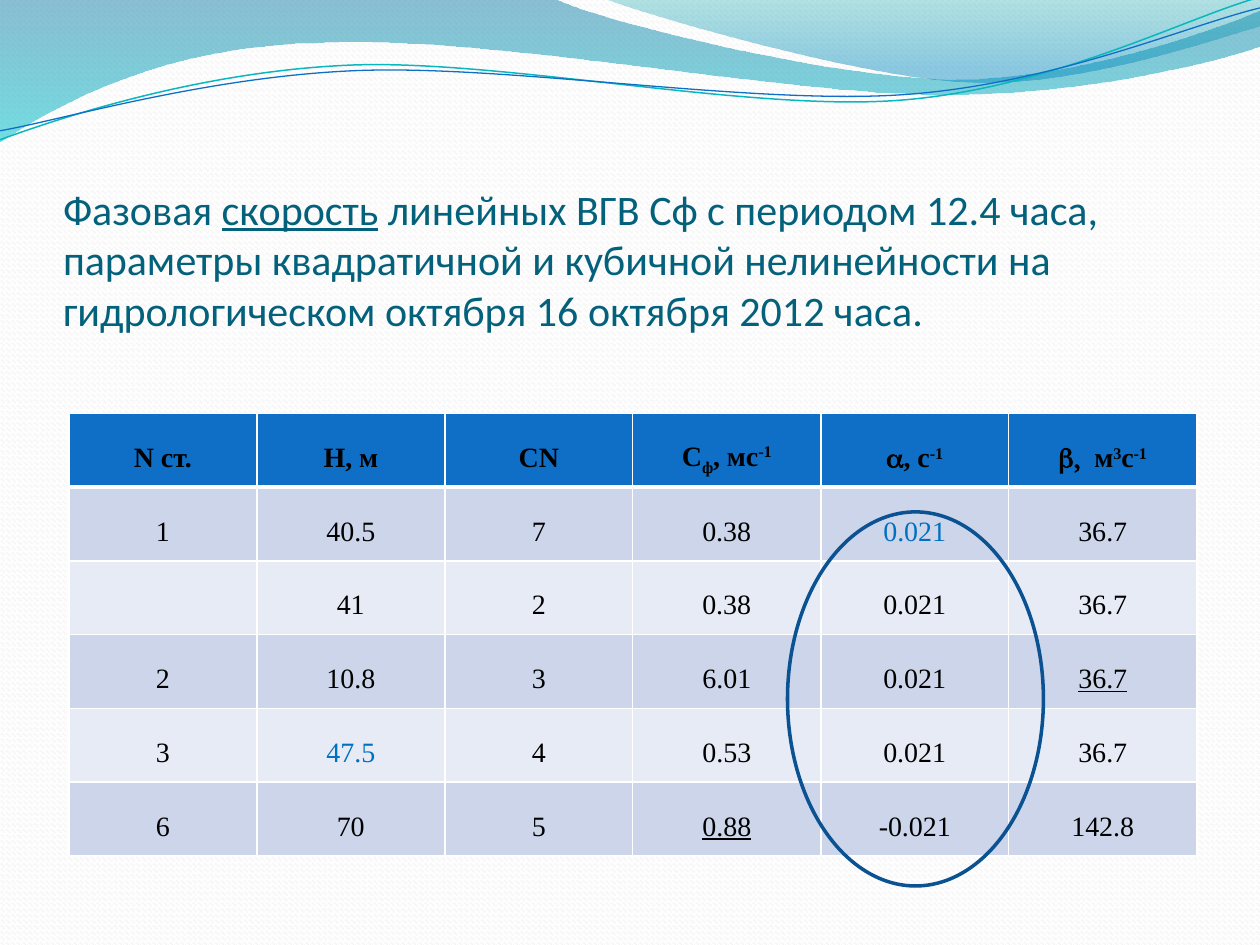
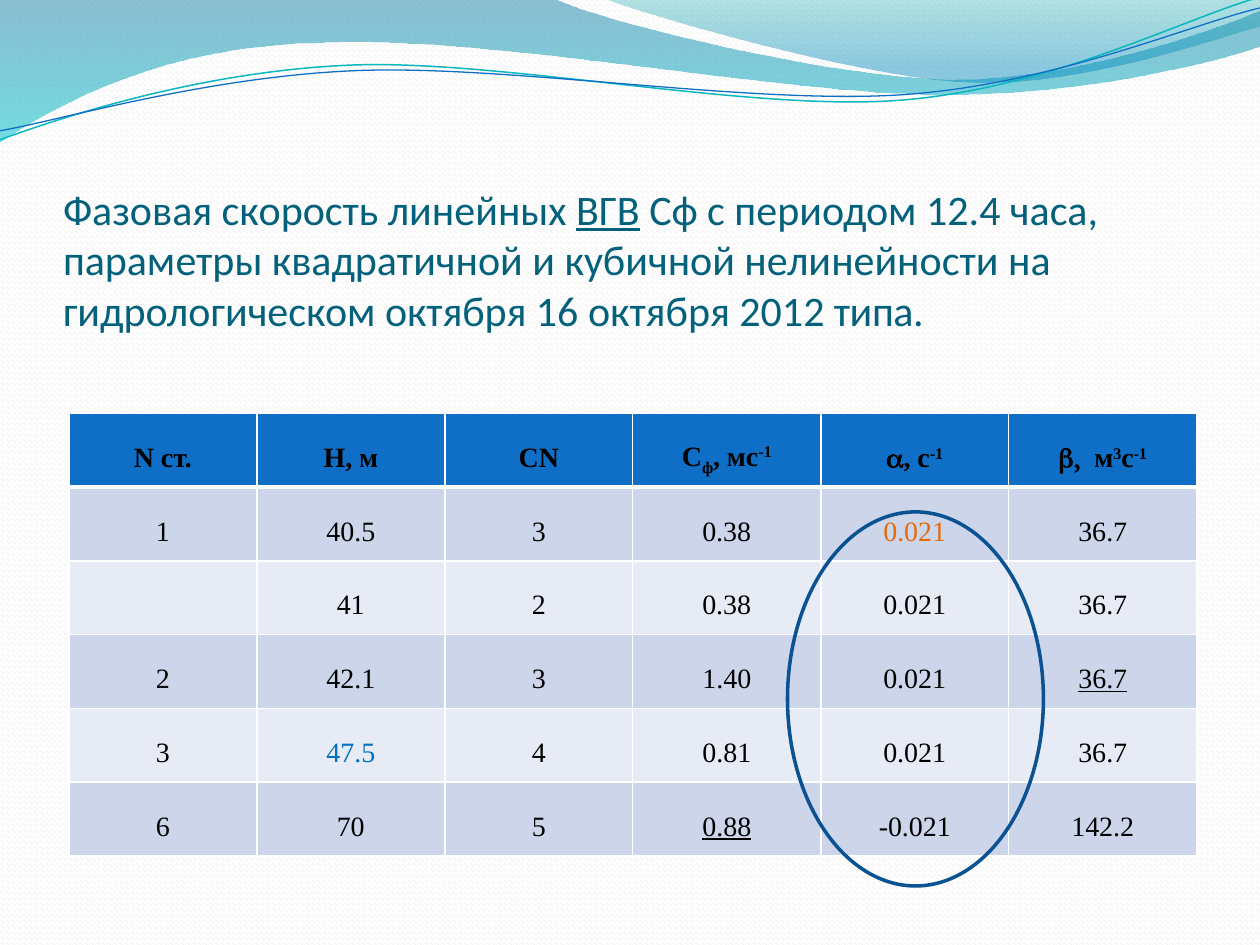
скорость underline: present -> none (300, 212)
ВГВ underline: none -> present (608, 212)
2012 часа: часа -> типа (879, 312)
40.5 7: 7 -> 3 (539, 532)
0.021 colour: blue -> orange (915, 532)
10.8: 10.8 -> 42.1 (351, 679)
6.01: 6.01 -> 1.40 (727, 679)
0.53: 0.53 -> 0.81 (727, 753)
142.8: 142.8 -> 142.2 (1103, 827)
